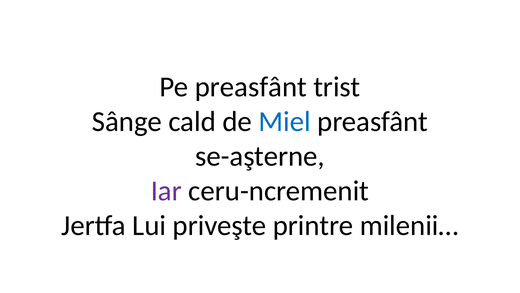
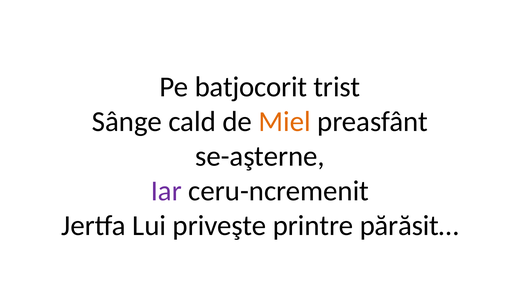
Pe preasfânt: preasfânt -> batjocorit (251, 87)
Miel colour: blue -> orange (285, 121)
milenii…: milenii… -> părăsit… (409, 225)
